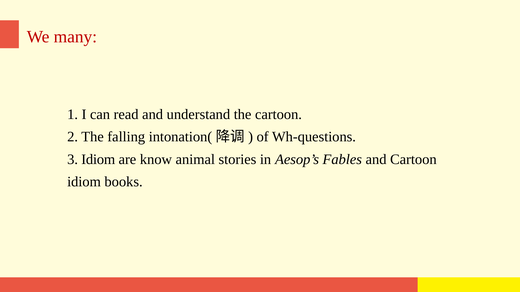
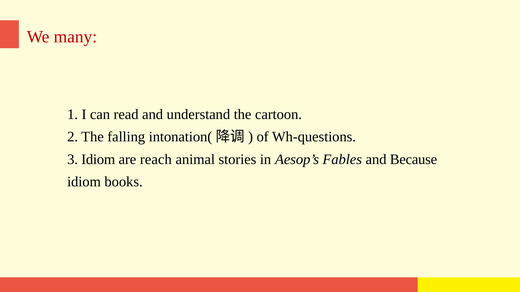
know: know -> reach (156, 160)
and Cartoon: Cartoon -> Because (413, 160)
